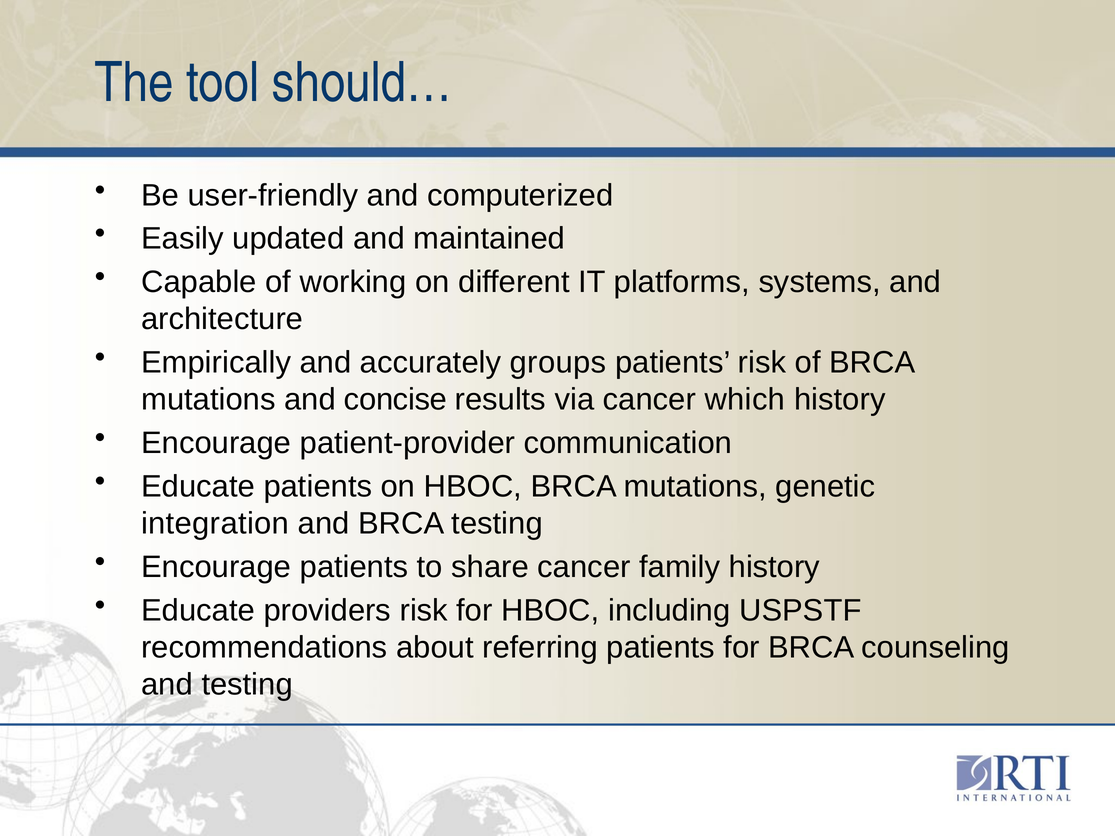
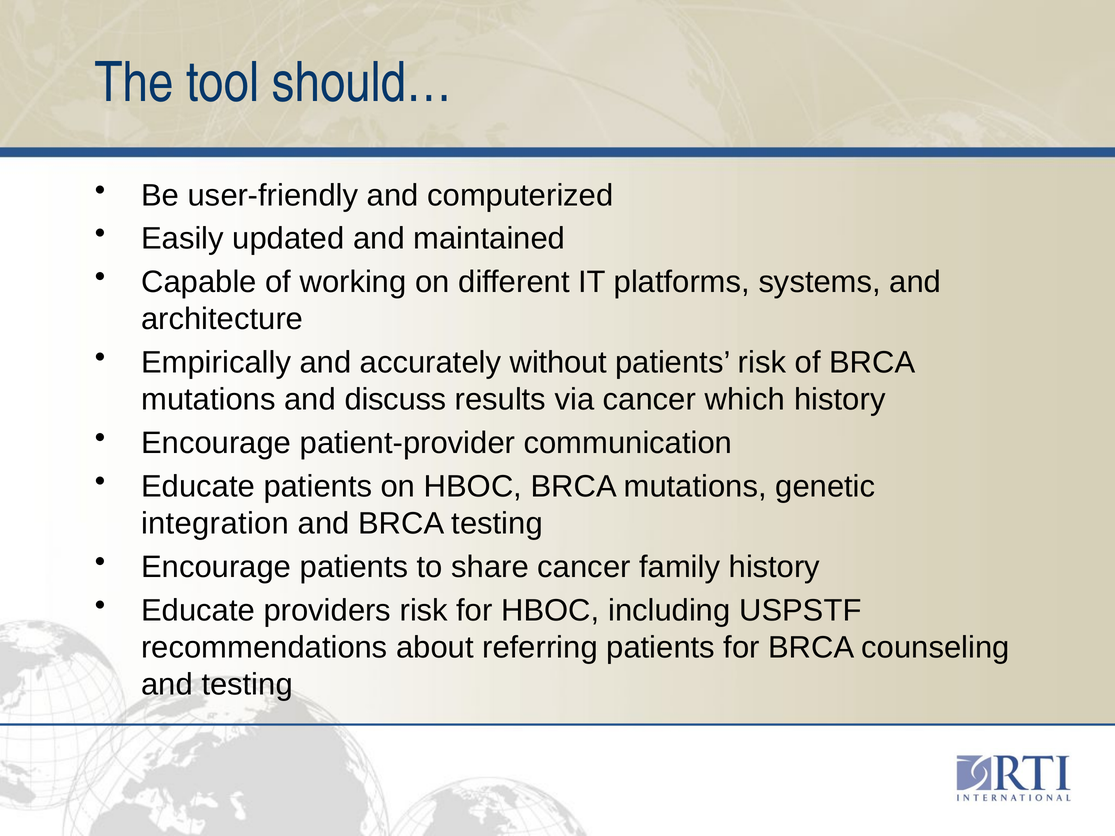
groups: groups -> without (558, 363)
concise: concise -> discuss (395, 400)
